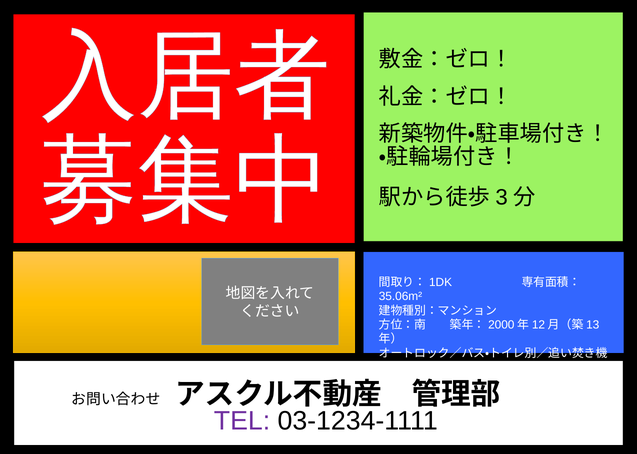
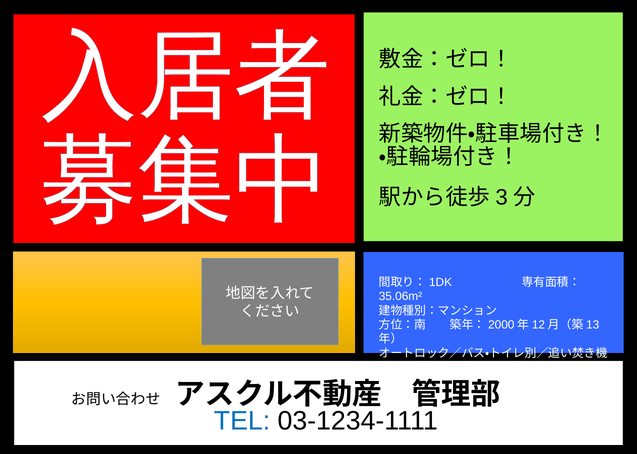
TEL colour: purple -> blue (242, 421)
